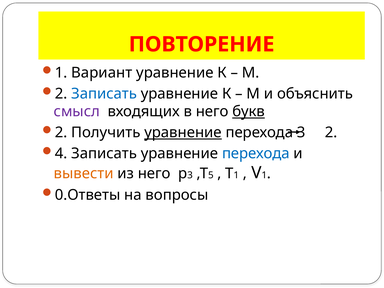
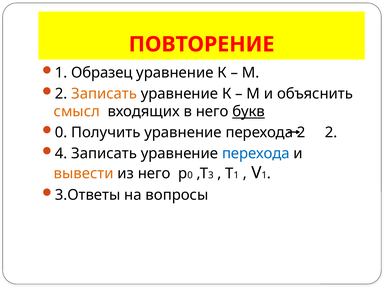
Вариант: Вариант -> Образец (102, 73)
Записать colour: blue -> orange (104, 94)
смысл colour: purple -> orange (77, 112)
2: 2 -> 0 (61, 133)
уравнение underline: present -> none (183, 133)
перехода 3: 3 -> 2 (301, 133)
3: 3 -> 0 (190, 175)
5: 5 -> 3 (211, 175)
0.Ответы: 0.Ответы -> 3.Ответы (88, 195)
